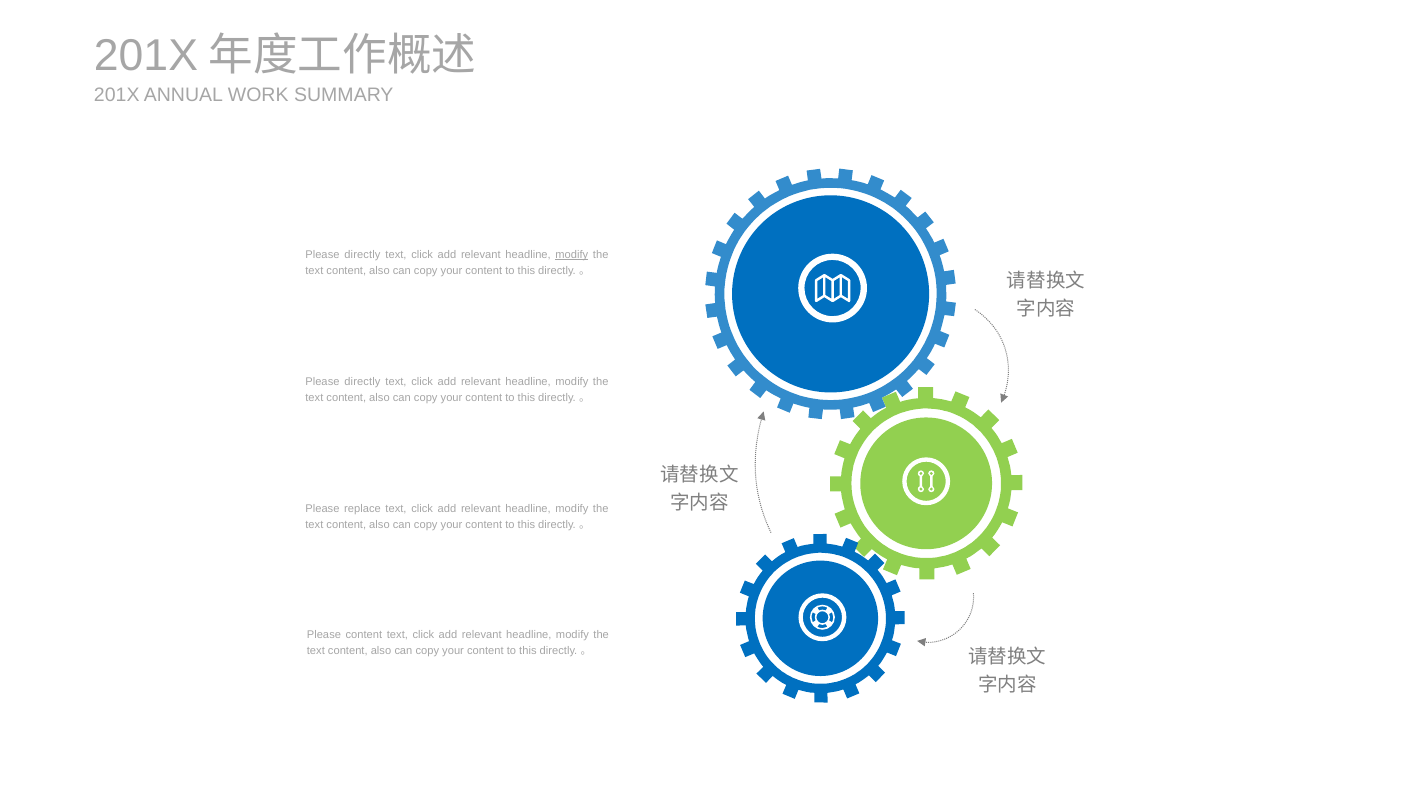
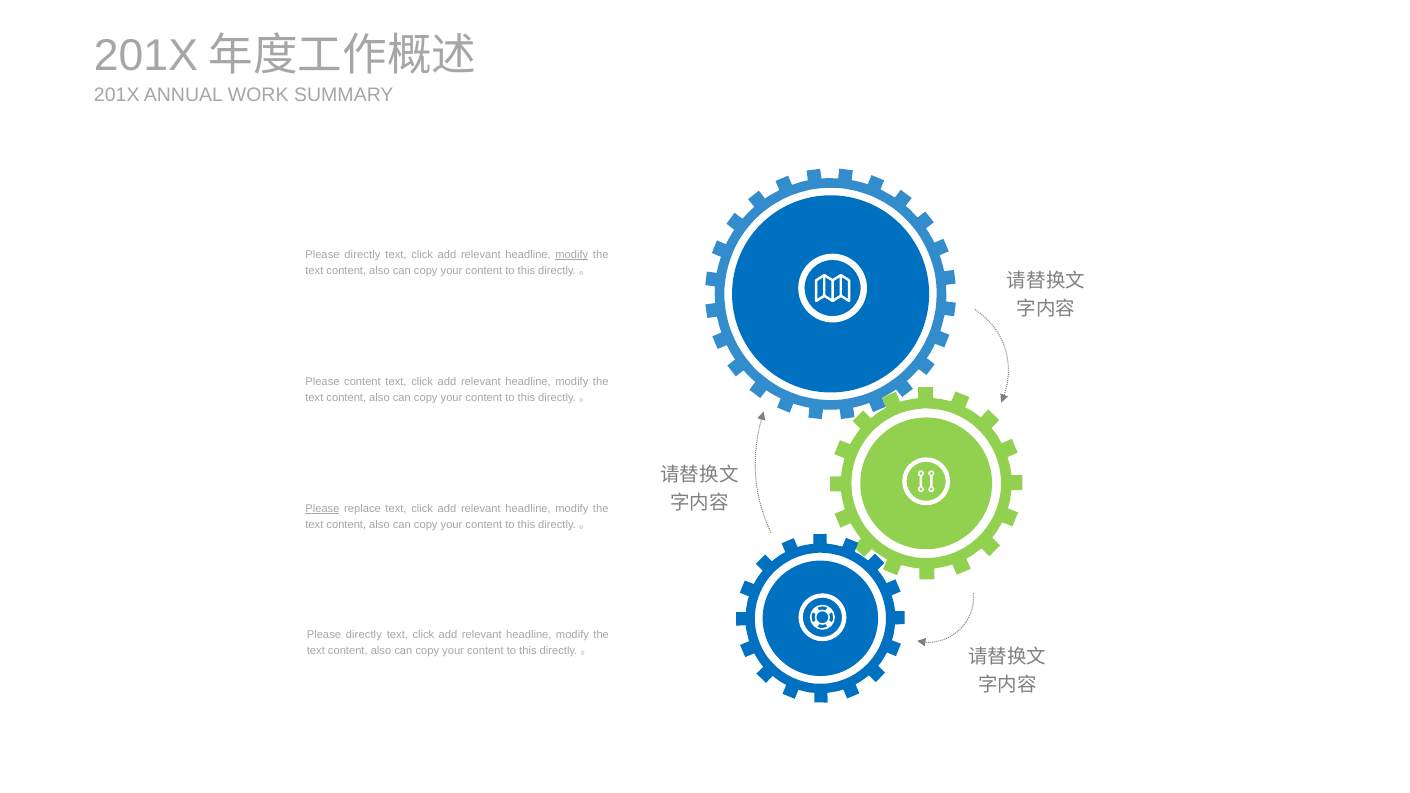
directly: directly -> content (362, 382)
Please underline: none -> present (322, 509)
content: content -> directly (364, 635)
